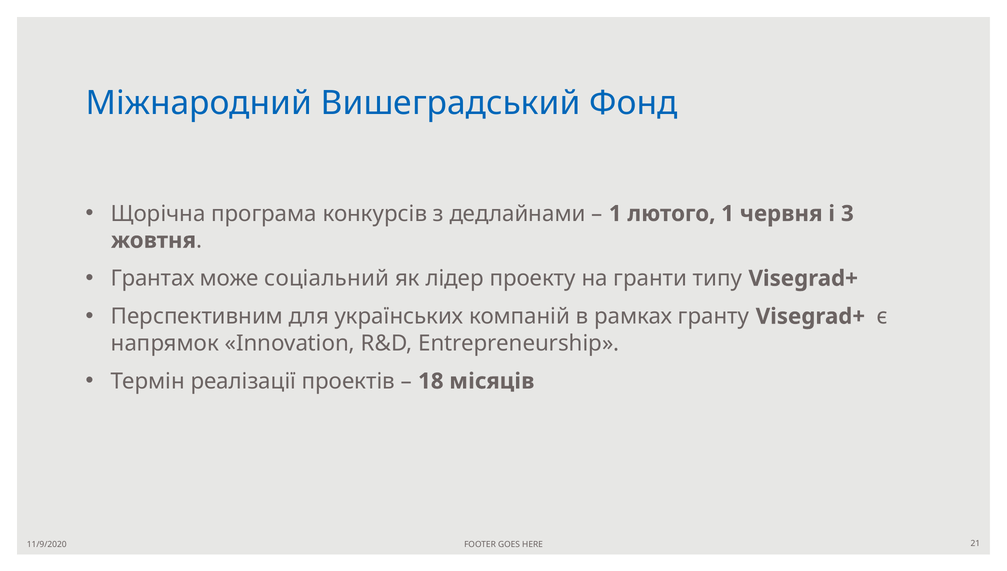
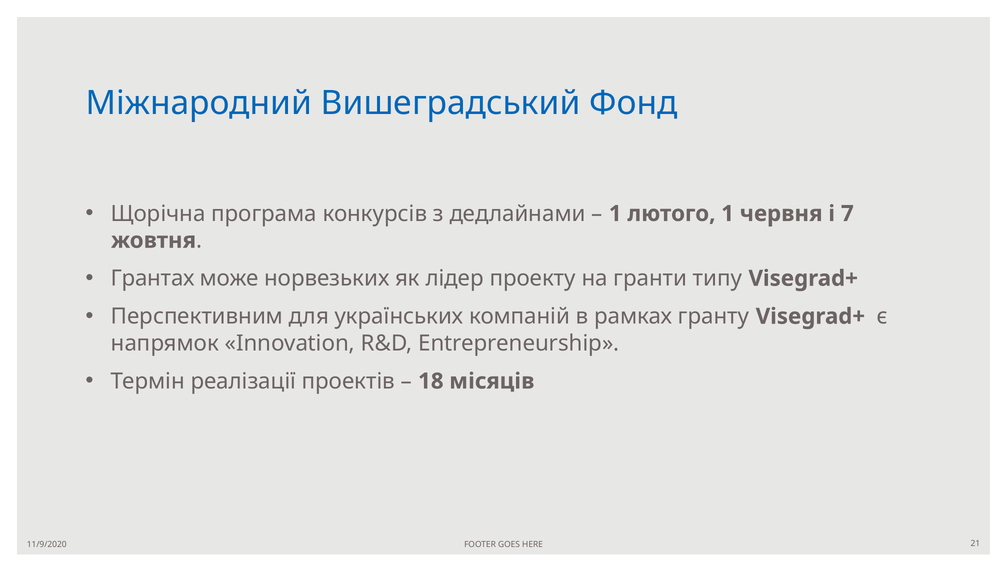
3: 3 -> 7 (847, 214)
соціальний: соціальний -> норвезьких (327, 278)
